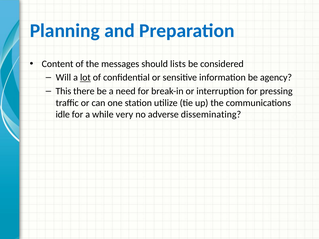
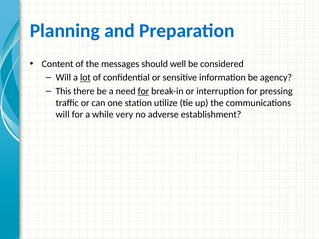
lists: lists -> well (178, 64)
for underline: none -> present (143, 91)
idle: idle -> will (63, 115)
disseminating: disseminating -> establishment (211, 115)
